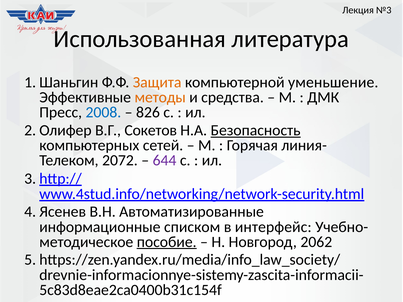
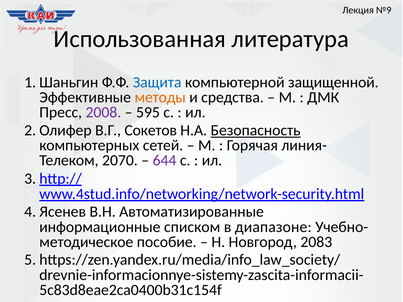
№3: №3 -> №9 (384, 10)
Защита colour: orange -> blue (157, 82)
уменьшение: уменьшение -> защищенной (333, 82)
2008 colour: blue -> purple (103, 113)
826: 826 -> 595 (148, 113)
2072: 2072 -> 2070 (120, 161)
интерфейс: интерфейс -> диапазоне (273, 227)
пособие underline: present -> none (167, 242)
2062: 2062 -> 2083 (316, 242)
